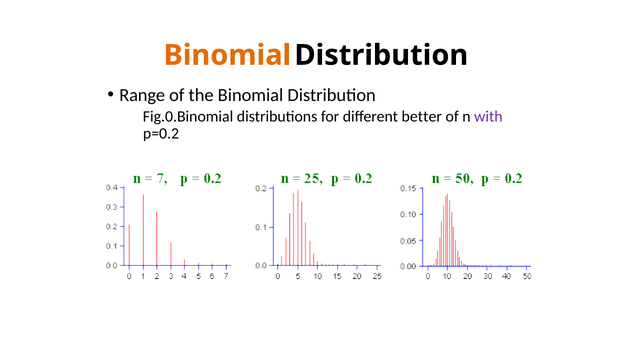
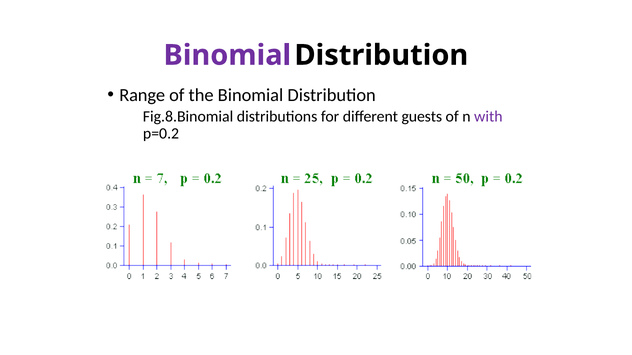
Binomial colour: orange -> purple (227, 55)
Fig.0.Binomial: Fig.0.Binomial -> Fig.8.Binomial (188, 117)
better: better -> guests (422, 117)
